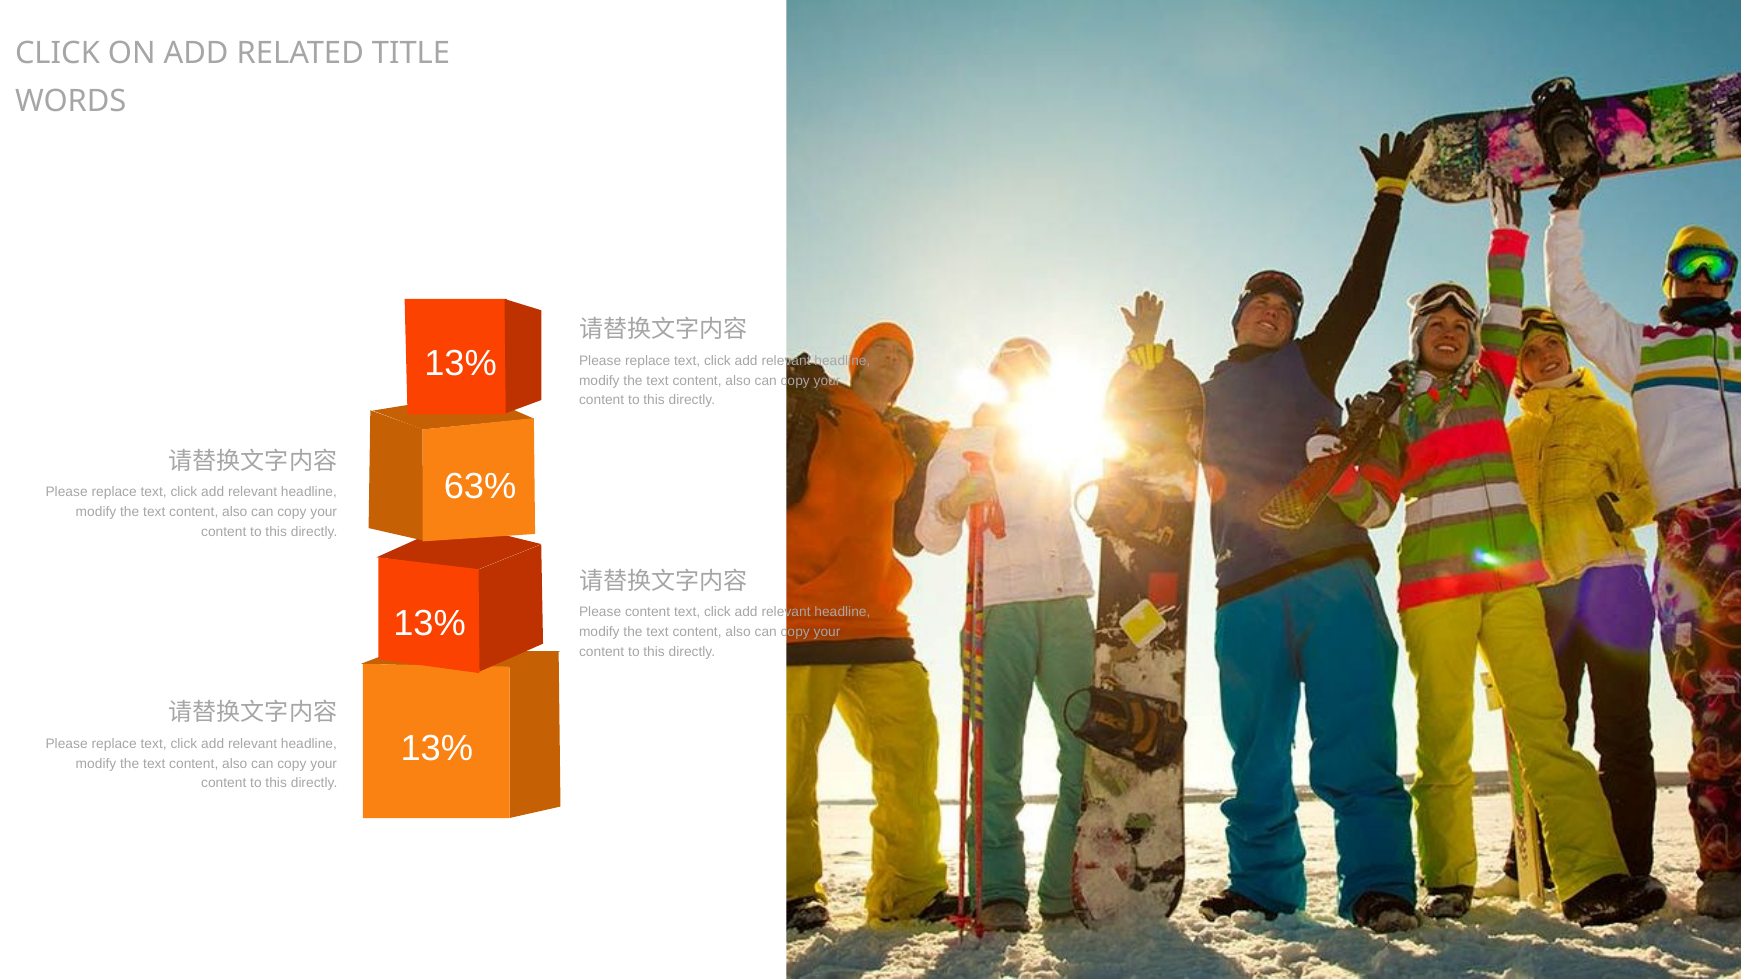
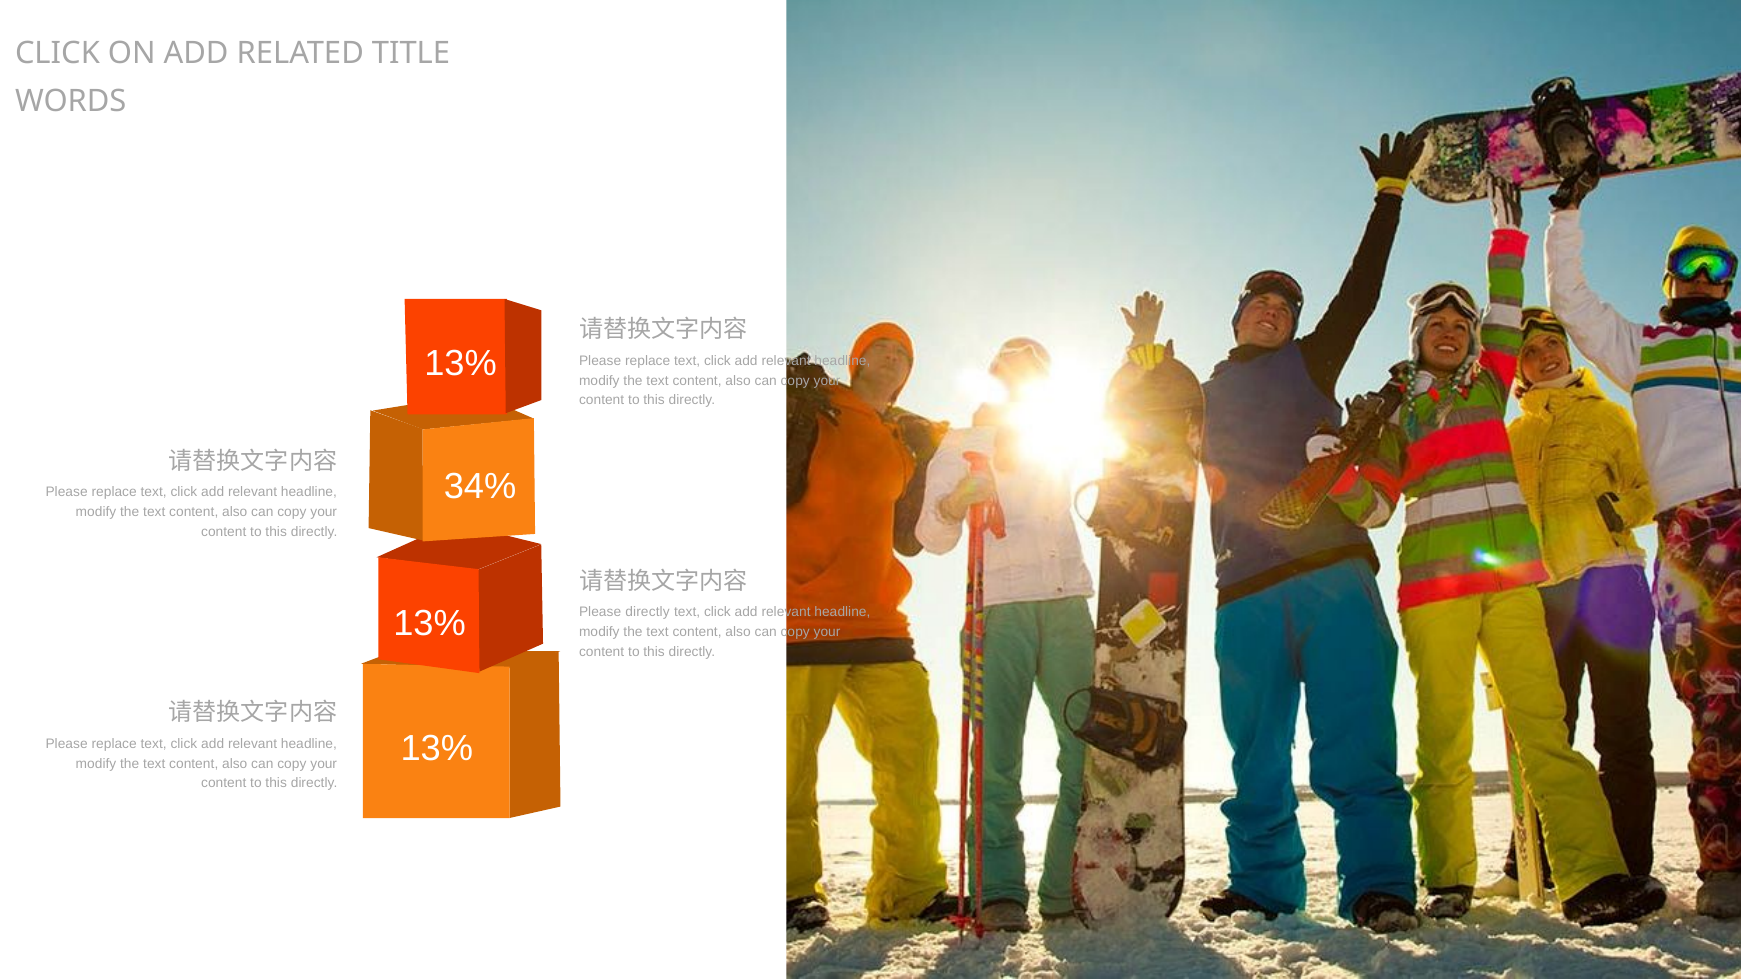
63%: 63% -> 34% (480, 487)
Please content: content -> directly (648, 612)
